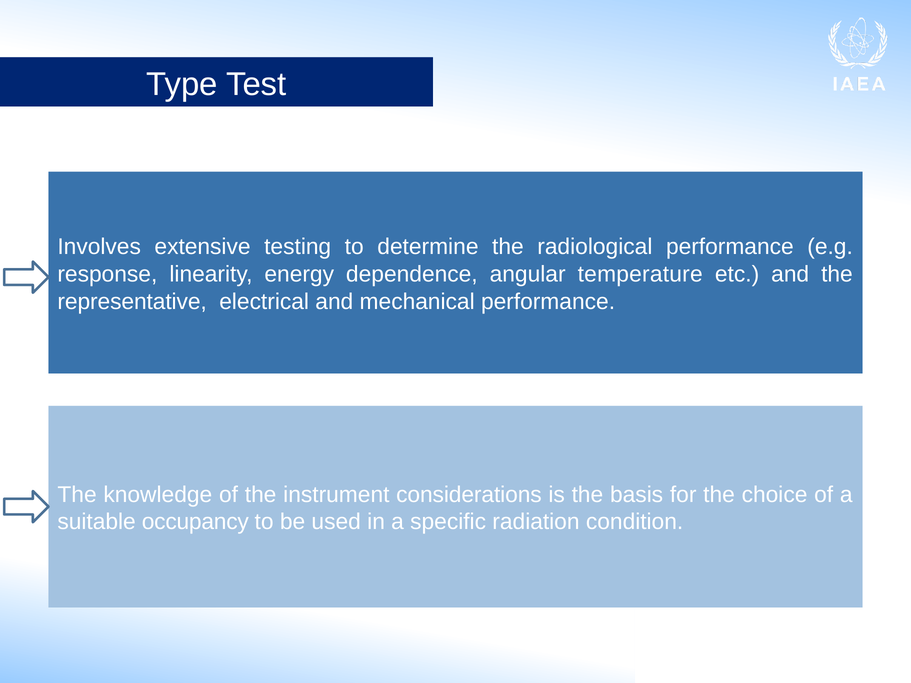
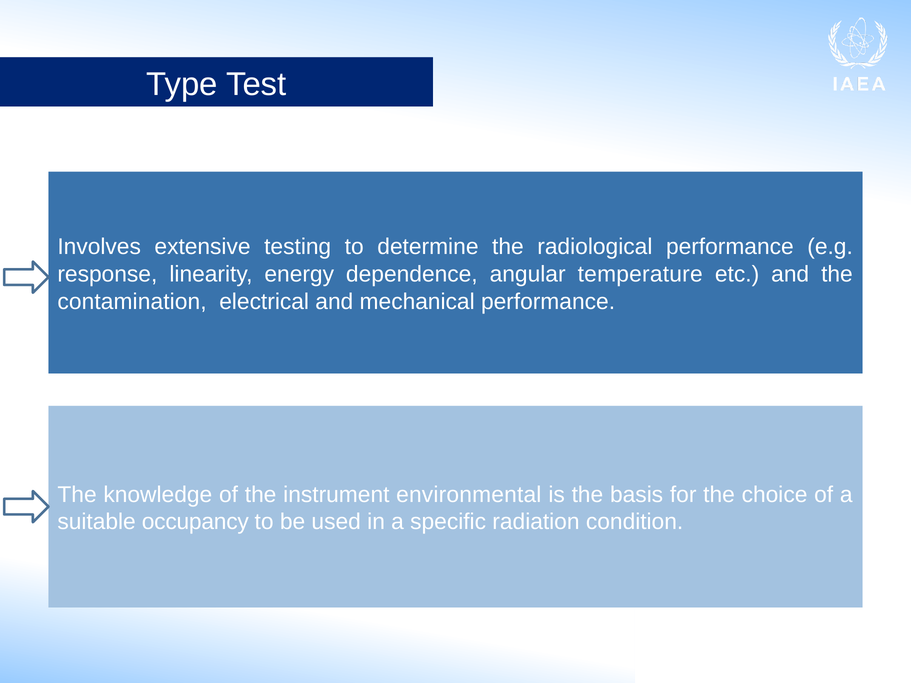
representative: representative -> contamination (132, 302)
considerations: considerations -> environmental (469, 495)
